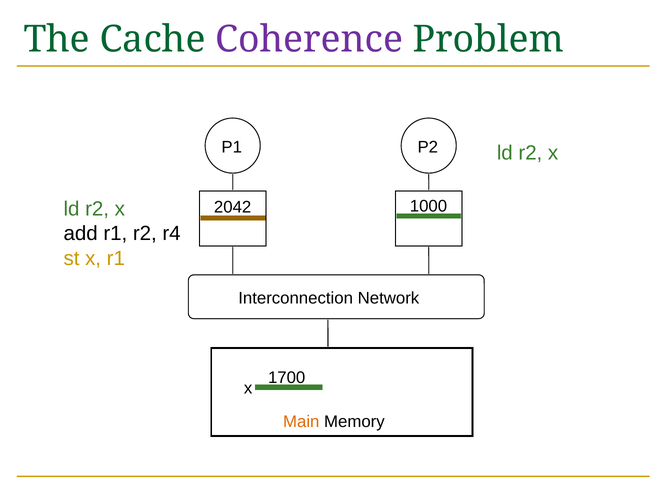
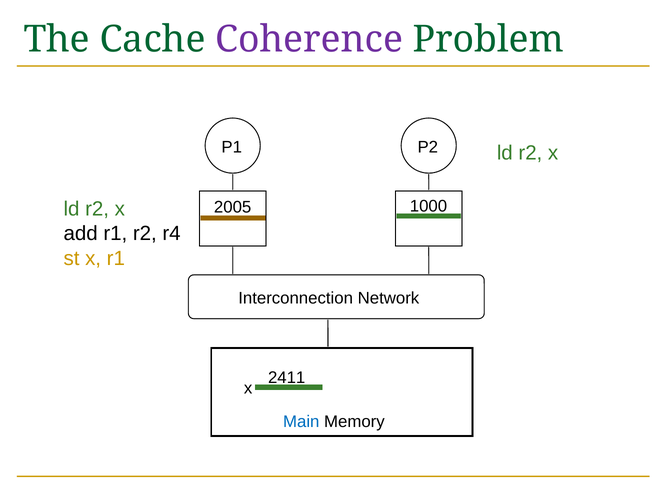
2042: 2042 -> 2005 (233, 207)
1700: 1700 -> 2411 (287, 378)
Main colour: orange -> blue (301, 422)
